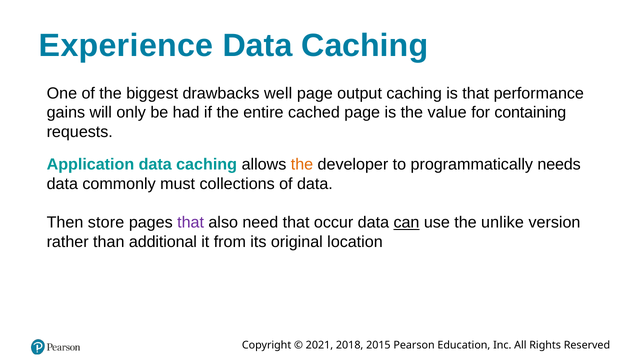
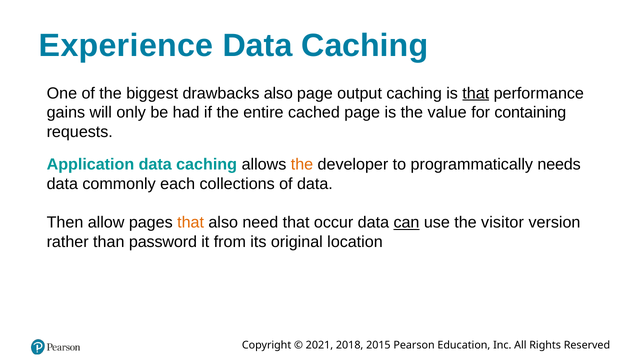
drawbacks well: well -> also (278, 93)
that underline: none -> present (476, 93)
must: must -> each (178, 184)
store: store -> allow (106, 223)
that colour: purple -> orange (191, 223)
unlike: unlike -> visitor (503, 223)
additional: additional -> password (163, 242)
